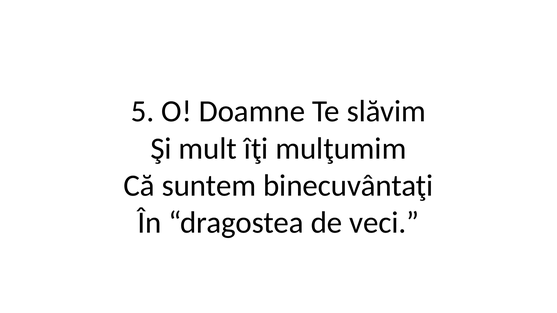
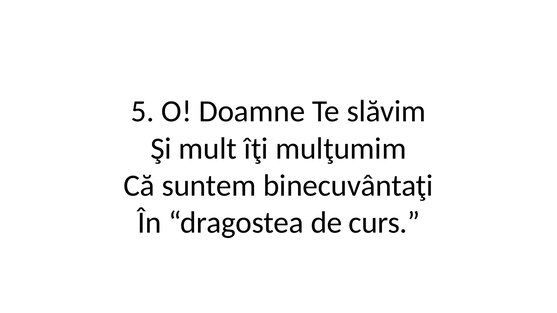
veci: veci -> curs (384, 223)
